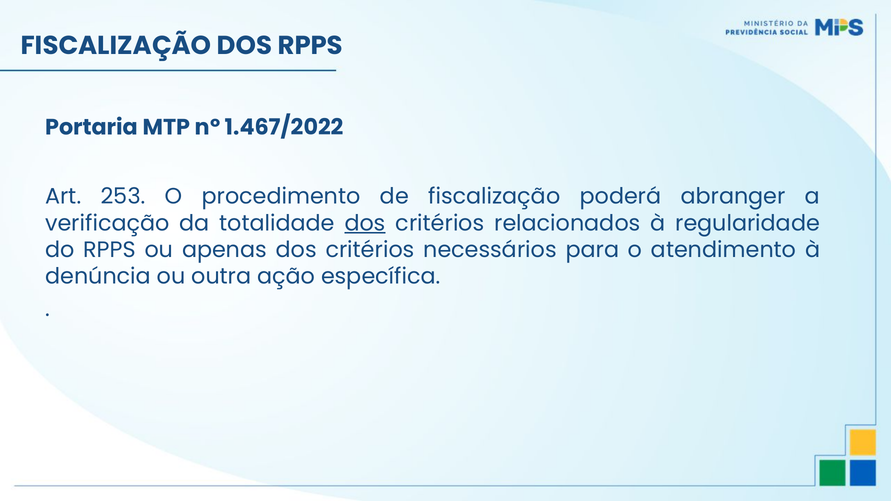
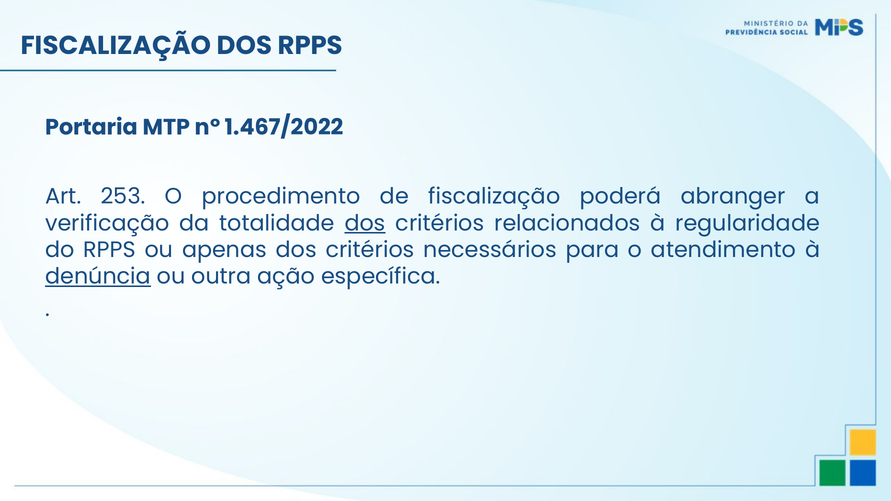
denúncia underline: none -> present (98, 277)
